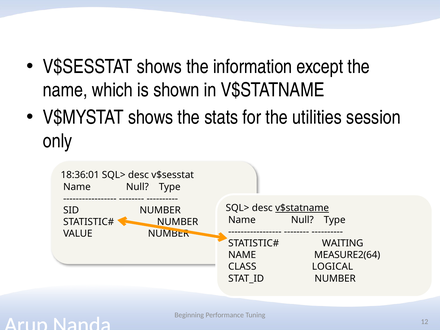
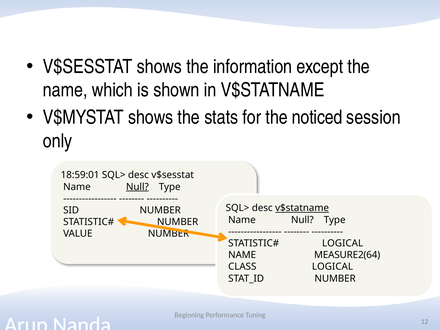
utilities: utilities -> noticed (317, 117)
18:36:01: 18:36:01 -> 18:59:01 (80, 175)
Null underline: none -> present (137, 187)
WAITING: WAITING -> LOGICAL (343, 243)
